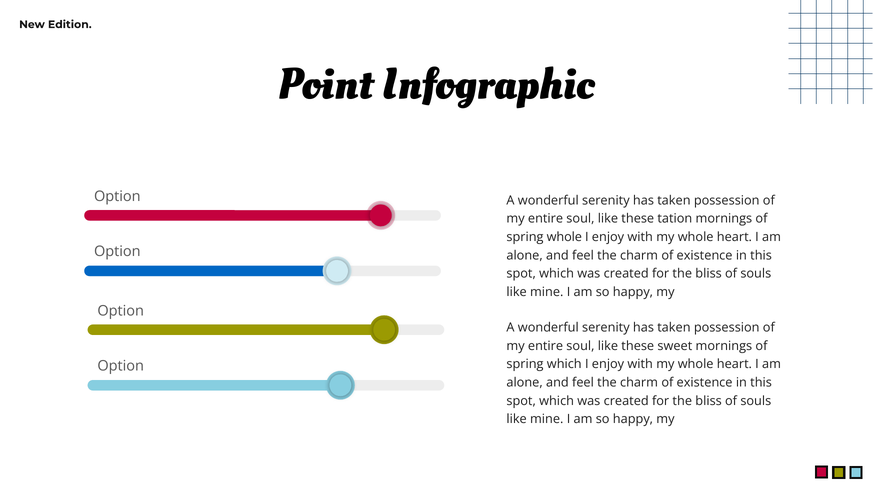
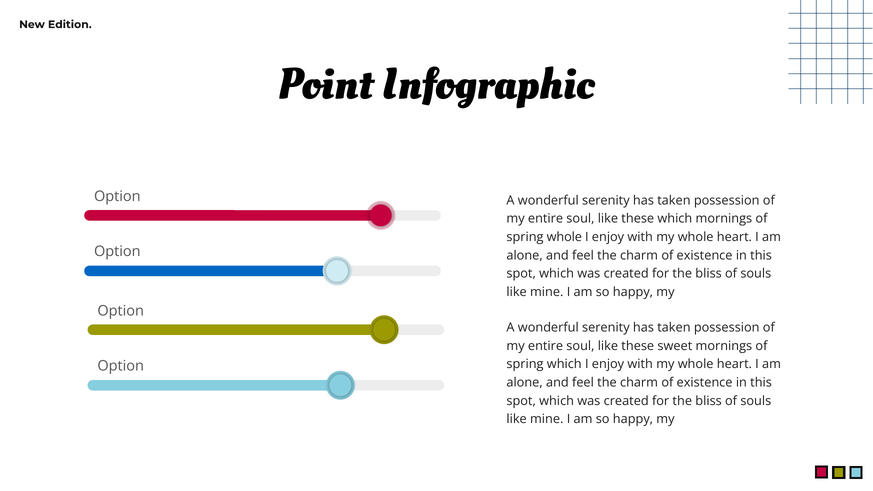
these tation: tation -> which (675, 219)
